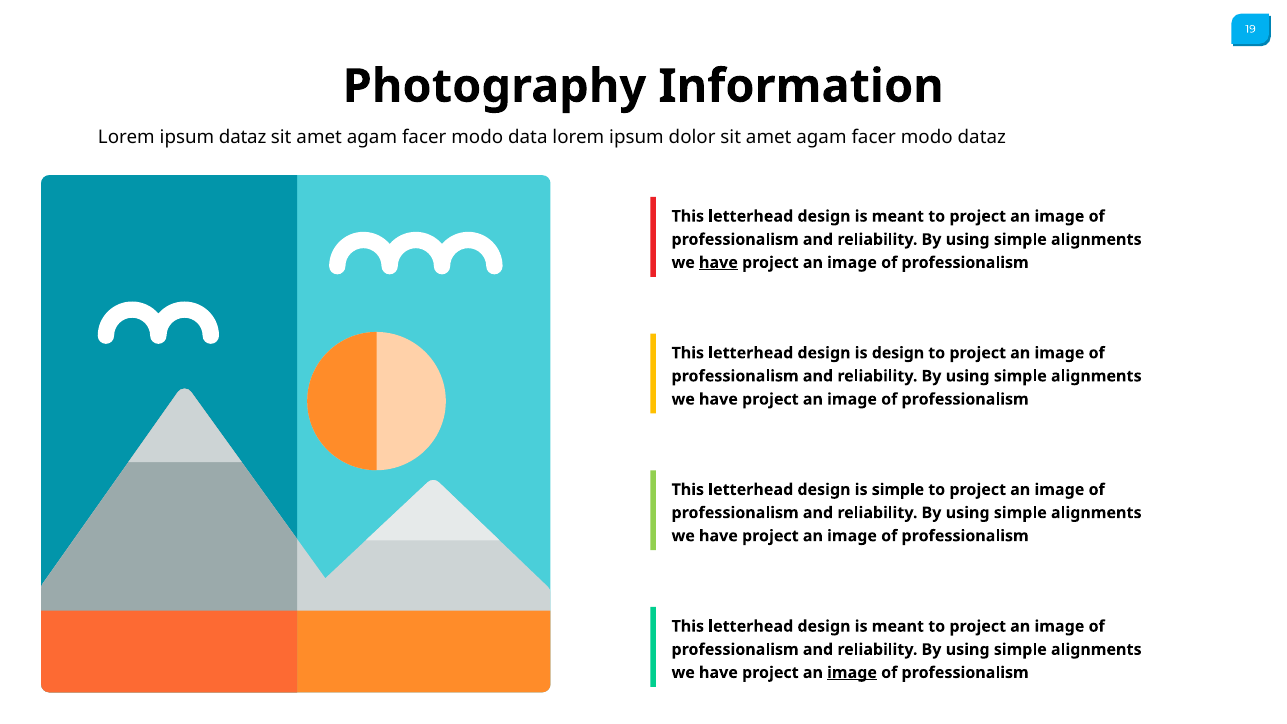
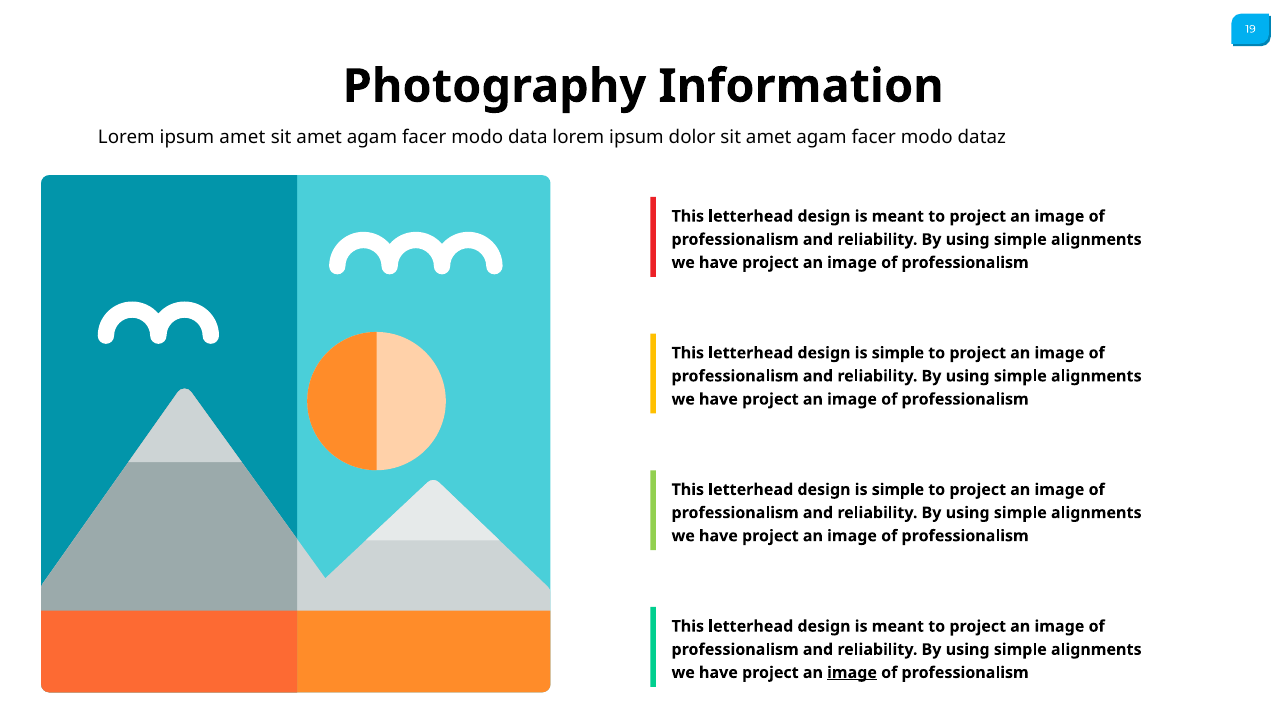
ipsum dataz: dataz -> amet (242, 137)
have underline: present -> none (718, 263)
design: design -> simple (898, 353)
